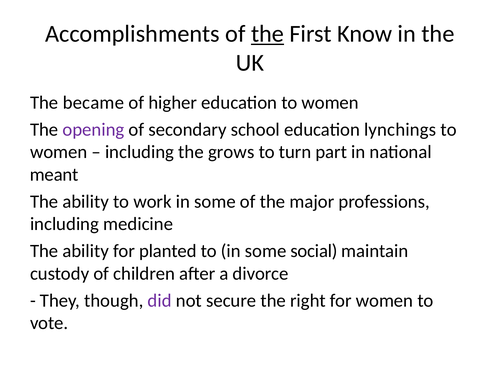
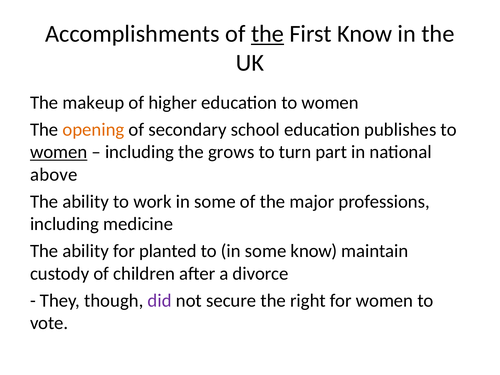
became: became -> makeup (93, 103)
opening colour: purple -> orange (93, 130)
lynchings: lynchings -> publishes (400, 130)
women underline: none -> present (59, 152)
meant: meant -> above (54, 175)
some social: social -> know (314, 251)
